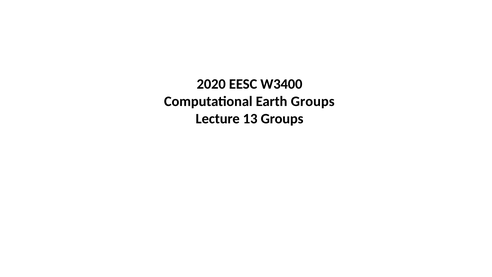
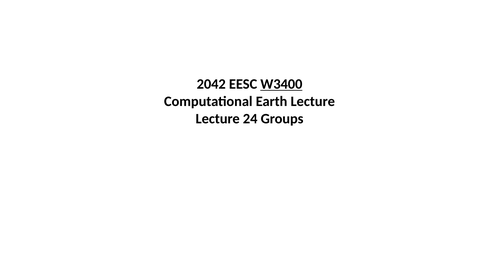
2020: 2020 -> 2042 (211, 84)
W3400 underline: none -> present (281, 84)
Earth Groups: Groups -> Lecture (313, 101)
13: 13 -> 24 (250, 118)
